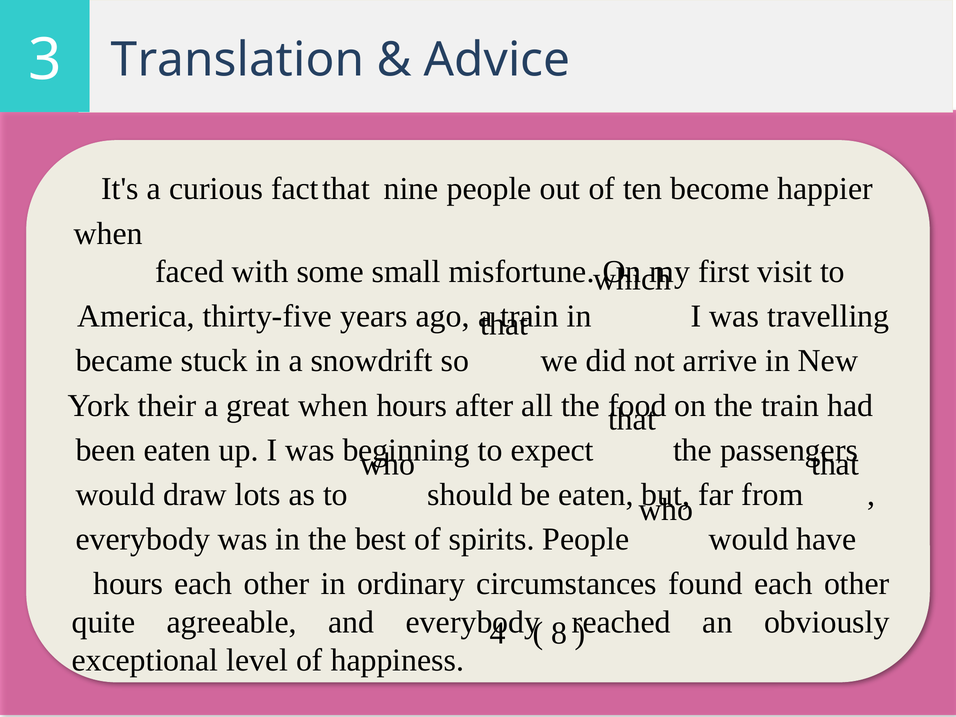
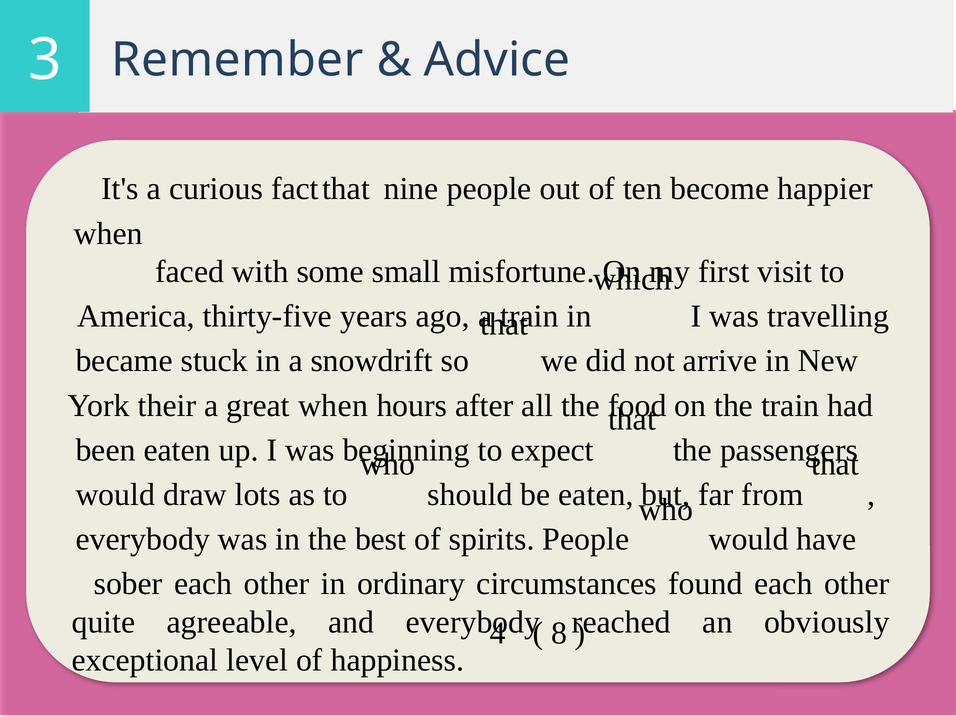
Translation: Translation -> Remember (237, 60)
hours: hours -> sober (128, 584)
